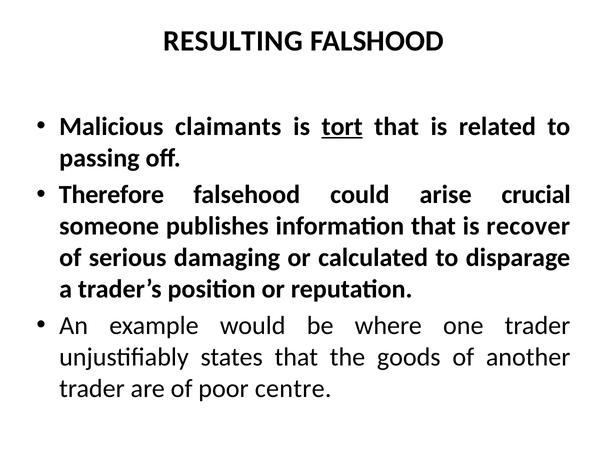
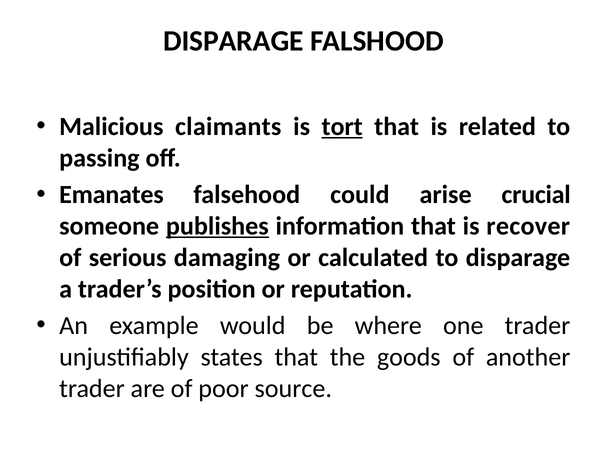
RESULTING: RESULTING -> DISPARAGE (233, 41)
Therefore: Therefore -> Emanates (111, 195)
publishes underline: none -> present (217, 226)
centre: centre -> source (293, 389)
